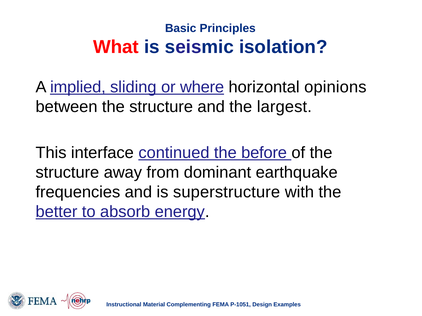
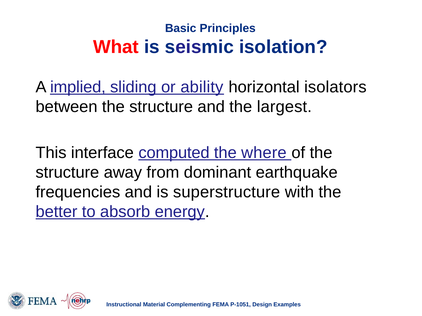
where: where -> ability (202, 87)
opinions: opinions -> isolators (335, 87)
continued: continued -> computed (174, 153)
before: before -> where (264, 153)
